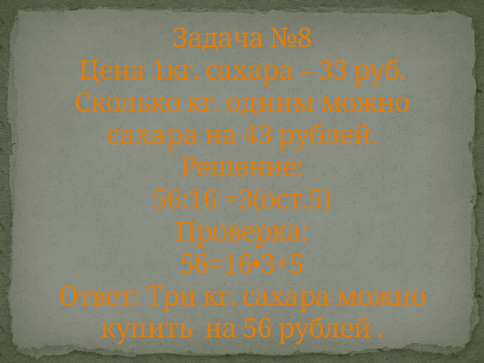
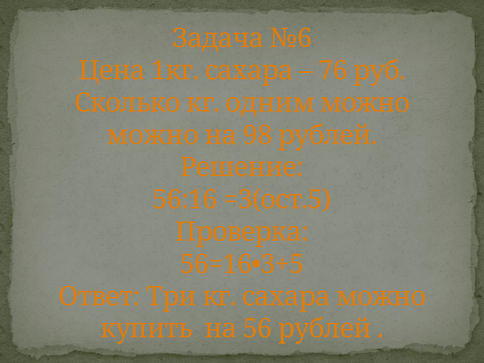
№8: №8 -> №6 (291, 38)
33: 33 -> 76 (333, 71)
сахара: сахара -> можно (153, 135)
43: 43 -> 98 (258, 135)
